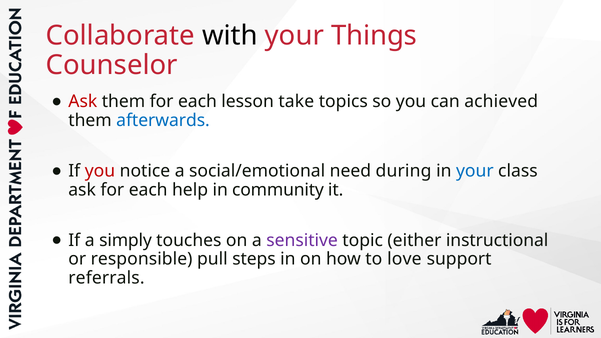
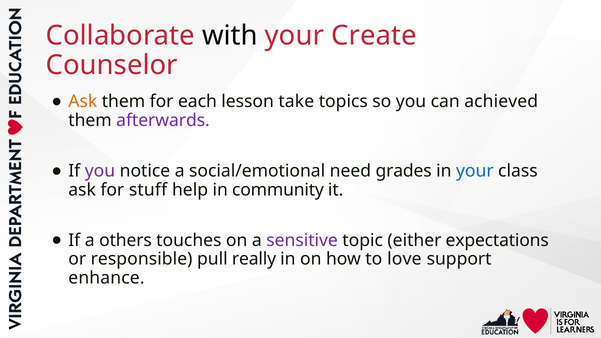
Things: Things -> Create (374, 36)
Ask colour: red -> orange (83, 102)
afterwards colour: blue -> purple (163, 121)
you colour: red -> purple (100, 171)
during: during -> grades (404, 171)
ask for each: each -> stuff (148, 190)
simply: simply -> others (126, 240)
instructional: instructional -> expectations (497, 240)
steps: steps -> really (254, 259)
referrals: referrals -> enhance (106, 278)
